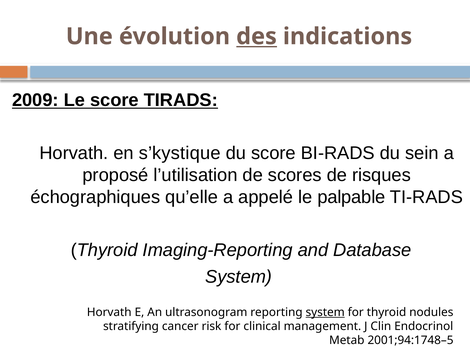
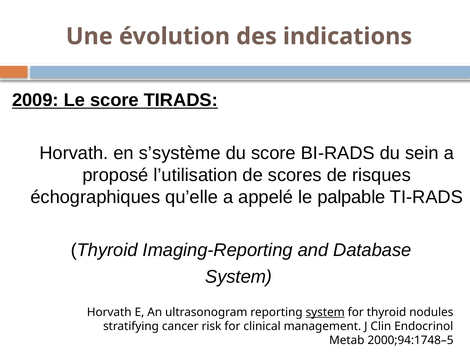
des underline: present -> none (257, 36)
s’kystique: s’kystique -> s’système (180, 153)
2001;94:1748–5: 2001;94:1748–5 -> 2000;94:1748–5 (411, 340)
